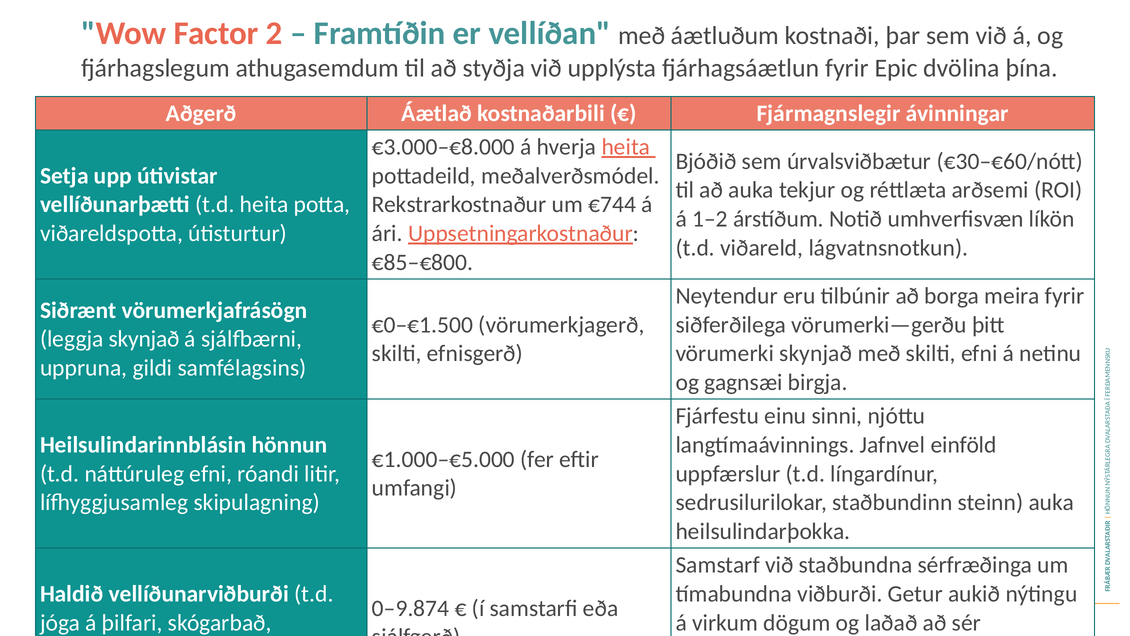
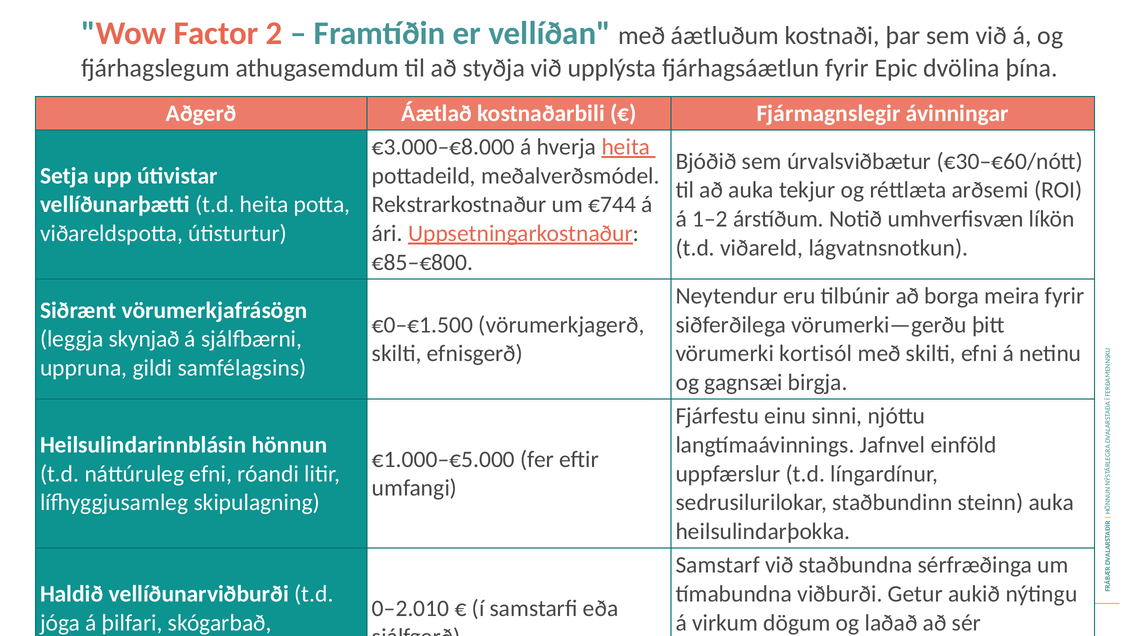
vörumerki skynjað: skynjað -> kortisól (816, 353)
0–9.874: 0–9.874 -> 0–2.010 (411, 608)
